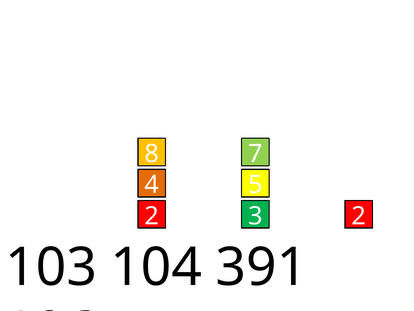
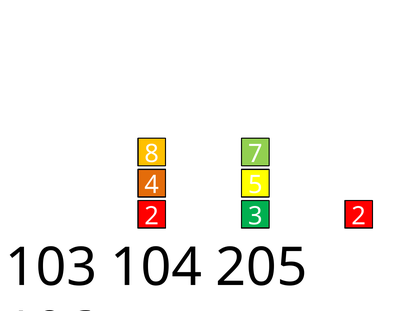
391: 391 -> 205 (261, 267)
